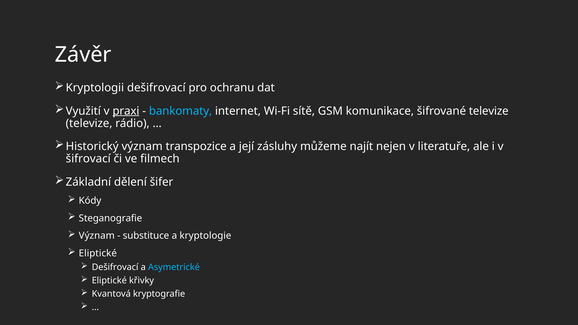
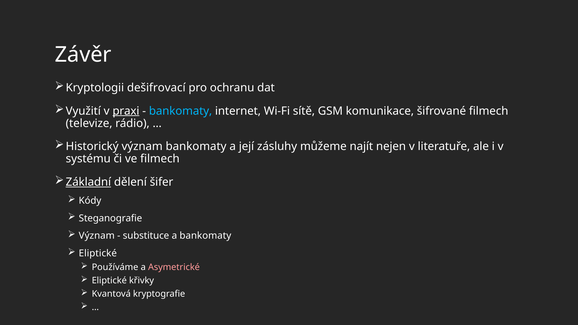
šifrované televize: televize -> filmech (489, 111)
význam transpozice: transpozice -> bankomaty (196, 146)
šifrovací: šifrovací -> systému (88, 159)
Základní underline: none -> present (88, 182)
a kryptologie: kryptologie -> bankomaty (205, 236)
Dešifrovací: Dešifrovací -> Používáme (115, 267)
Asymetrické colour: light blue -> pink (174, 267)
